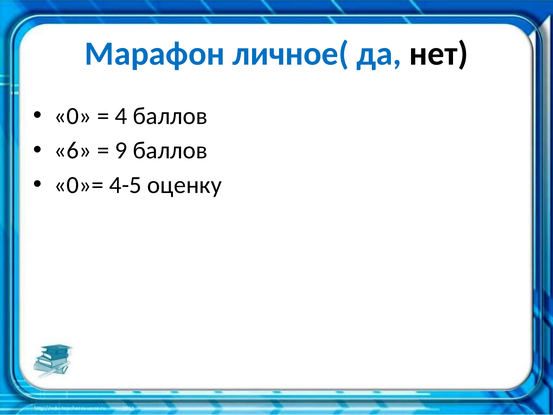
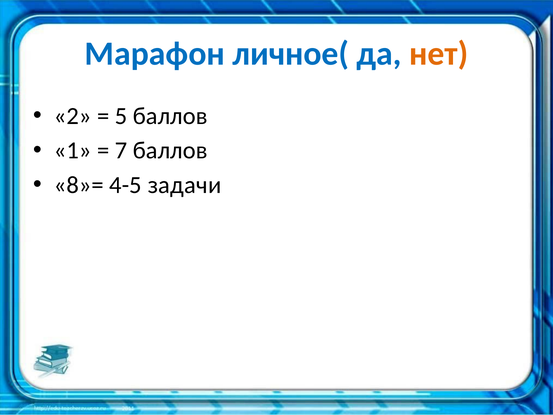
нет colour: black -> orange (439, 54)
0: 0 -> 2 (73, 116)
4: 4 -> 5 (121, 116)
6: 6 -> 1 (73, 150)
9: 9 -> 7 (121, 150)
0»=: 0»= -> 8»= (79, 185)
оценку: оценку -> задачи (184, 185)
